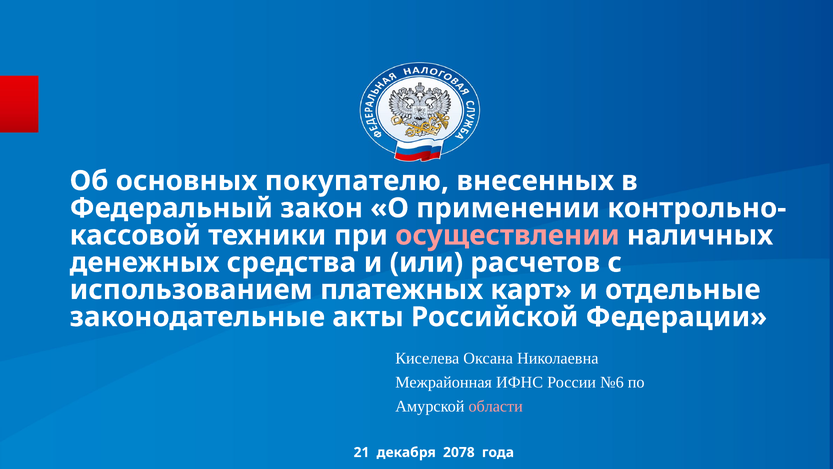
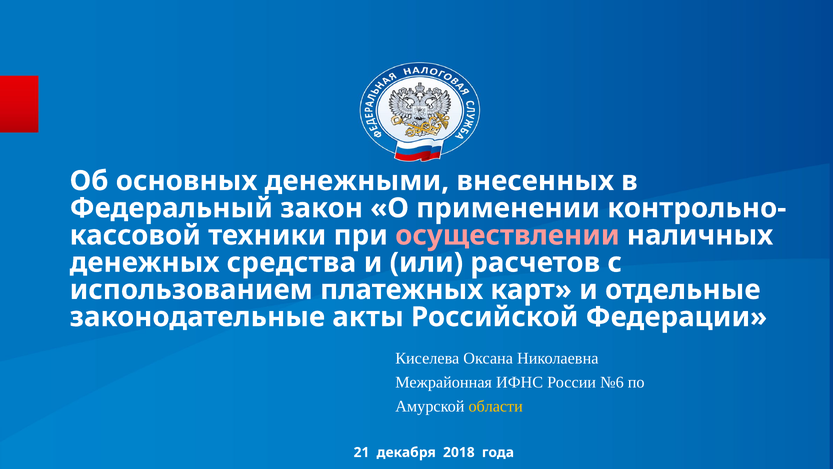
покупателю: покупателю -> денежными (357, 181)
области colour: pink -> yellow (496, 406)
2078: 2078 -> 2018 (459, 452)
